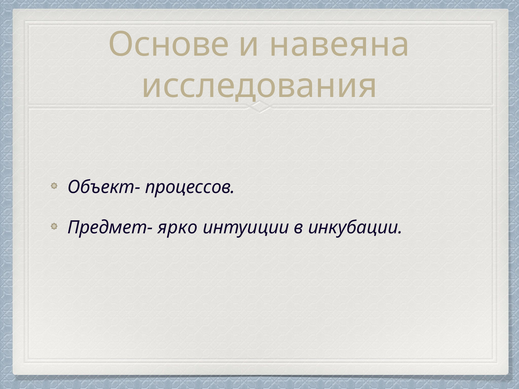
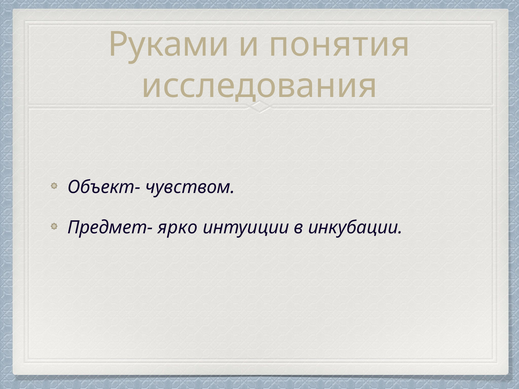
Основе: Основе -> Руками (169, 45)
навеяна: навеяна -> понятия (340, 45)
процессов: процессов -> чувством (190, 187)
